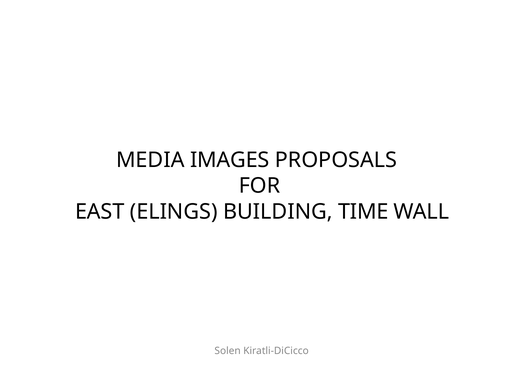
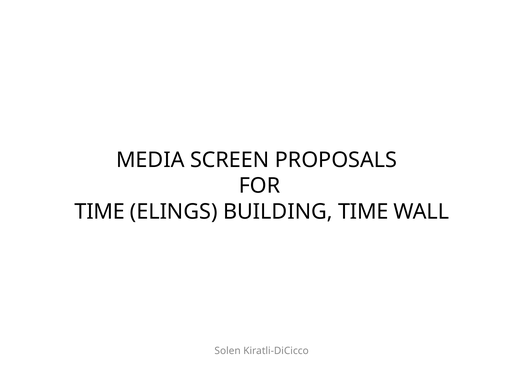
IMAGES: IMAGES -> SCREEN (230, 160)
EAST: EAST -> TIME (100, 212)
